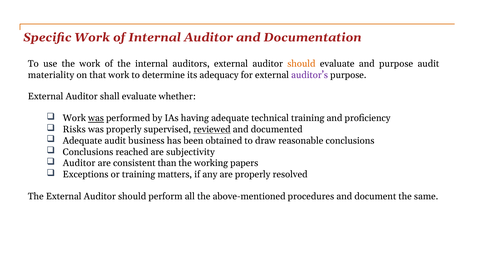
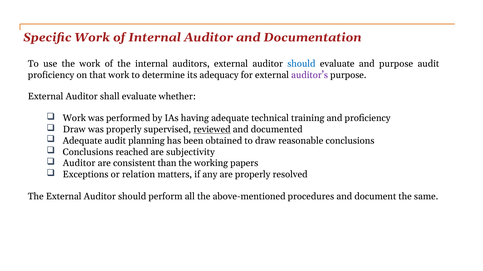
should colour: orange -> blue (301, 64)
materiality: materiality -> proficiency (51, 75)
was underline: present -> none (96, 119)
Risks: Risks -> Draw (74, 130)
business: business -> planning (146, 141)
or training: training -> relation (139, 175)
